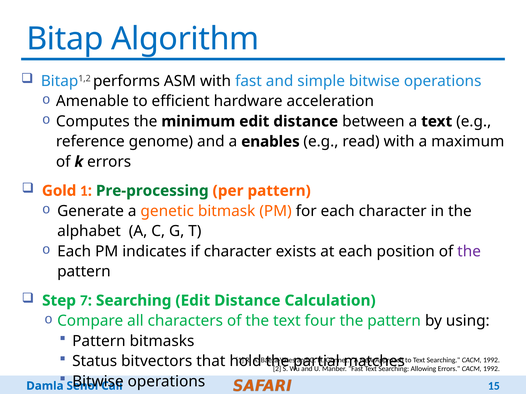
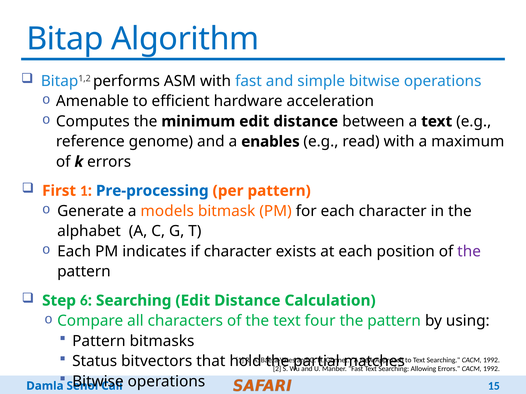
Gold: Gold -> First (59, 191)
Pre-processing colour: green -> blue (152, 191)
genetic: genetic -> models (167, 211)
7: 7 -> 6 (84, 301)
